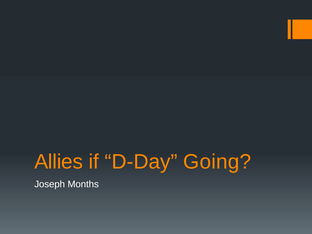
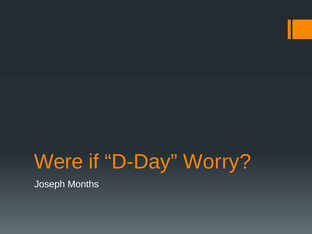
Allies: Allies -> Were (59, 162)
Going: Going -> Worry (217, 162)
